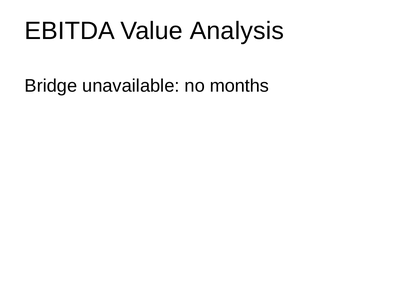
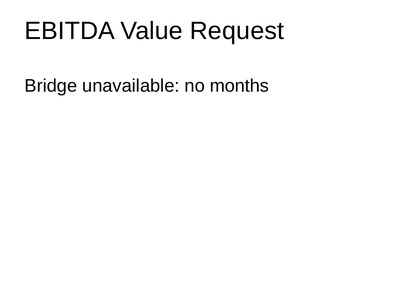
Analysis: Analysis -> Request (237, 31)
